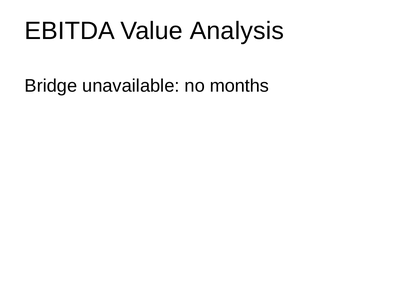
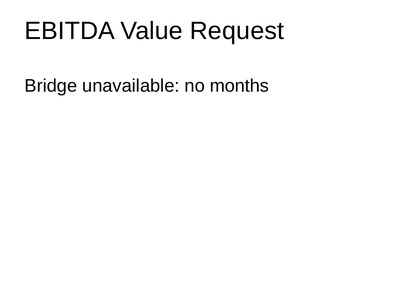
Analysis: Analysis -> Request (237, 31)
